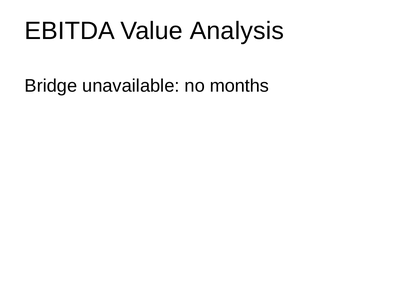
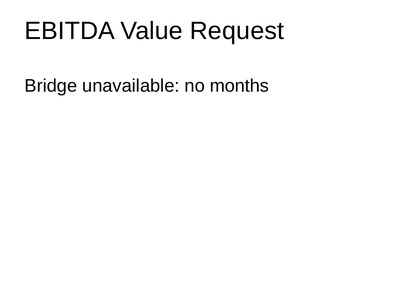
Analysis: Analysis -> Request (237, 31)
